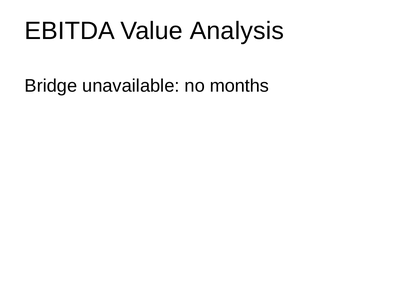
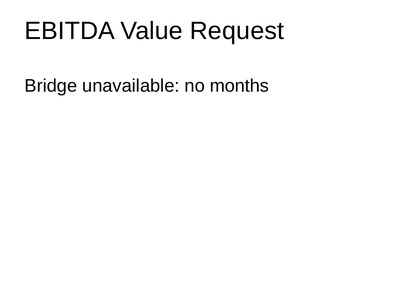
Analysis: Analysis -> Request (237, 31)
